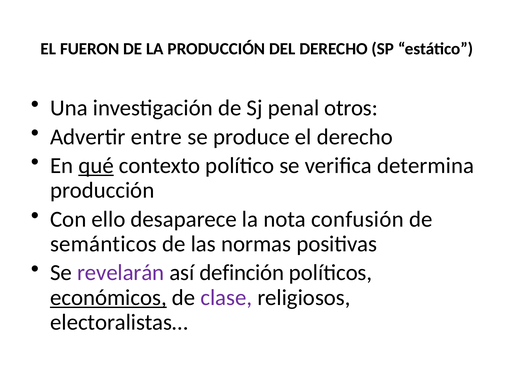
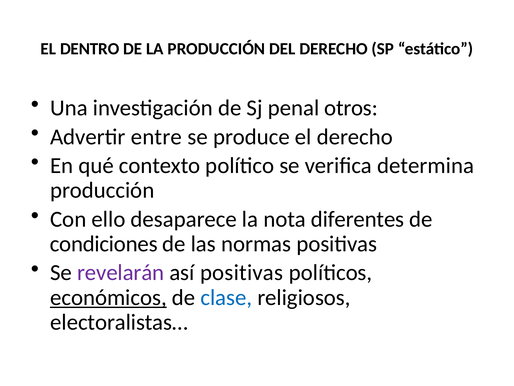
FUERON: FUERON -> DENTRO (90, 49)
qué underline: present -> none (96, 165)
confusión: confusión -> diferentes (358, 219)
semánticos: semánticos -> condiciones (104, 244)
así definción: definción -> positivas (242, 272)
clase colour: purple -> blue (226, 297)
